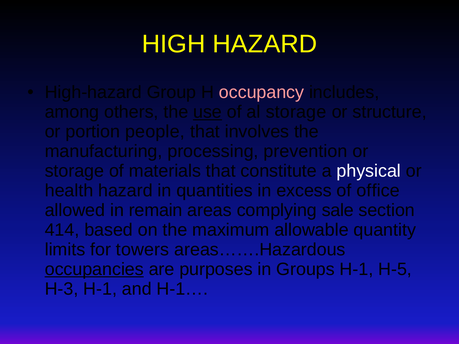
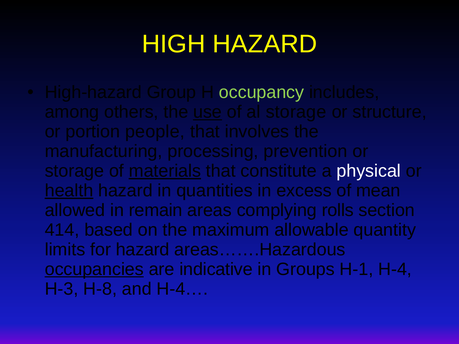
occupancy colour: pink -> light green (262, 92)
materials underline: none -> present (165, 171)
health underline: none -> present (69, 191)
office: office -> mean (378, 191)
sale: sale -> rolls (338, 210)
for towers: towers -> hazard (143, 250)
purposes: purposes -> indicative (216, 269)
H-5: H-5 -> H-4 (395, 269)
H-3 H-1: H-1 -> H-8 (100, 289)
H-1…: H-1… -> H-4… (182, 289)
